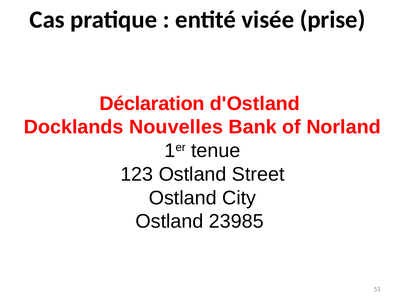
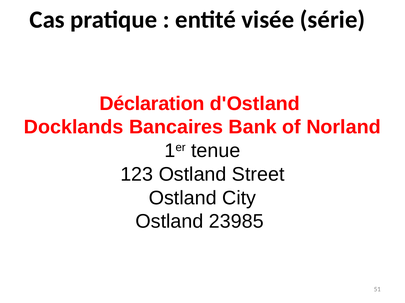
prise: prise -> série (333, 20)
Nouvelles: Nouvelles -> Bancaires (176, 127)
